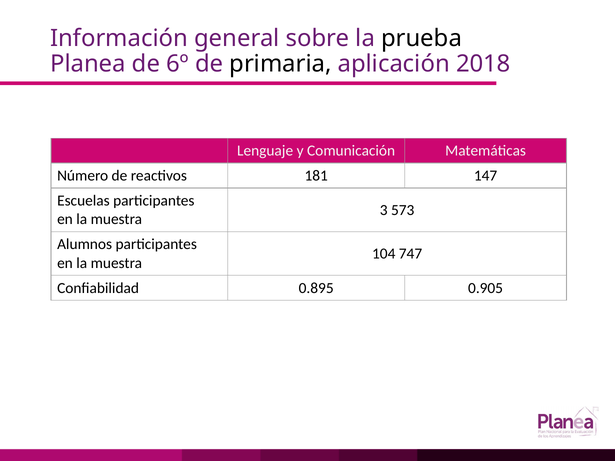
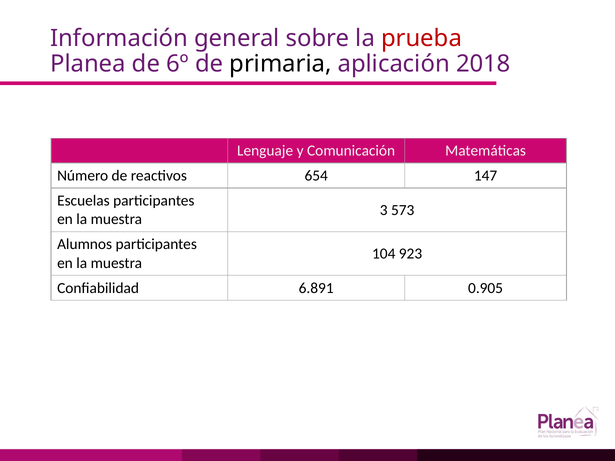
prueba colour: black -> red (422, 38)
181: 181 -> 654 (316, 176)
747: 747 -> 923 (410, 254)
0.895: 0.895 -> 6.891 (316, 288)
